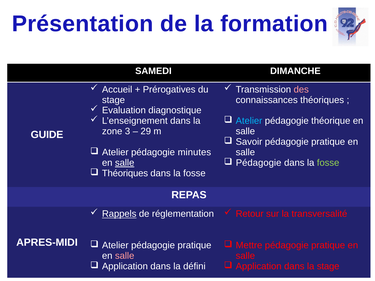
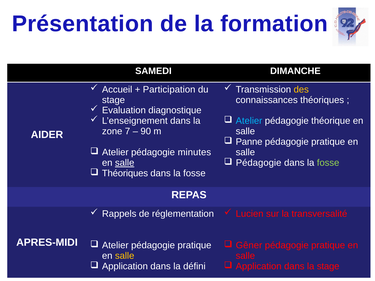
Prérogatives: Prérogatives -> Participation (169, 90)
des colour: pink -> yellow (301, 90)
3: 3 -> 7 (127, 131)
29: 29 -> 90 (146, 131)
GUIDE: GUIDE -> AIDER (47, 135)
Savoir: Savoir -> Panne (249, 142)
Rappels underline: present -> none (119, 214)
Retour: Retour -> Lucien (250, 214)
Mettre: Mettre -> Gêner (249, 246)
salle colour: pink -> yellow (125, 256)
